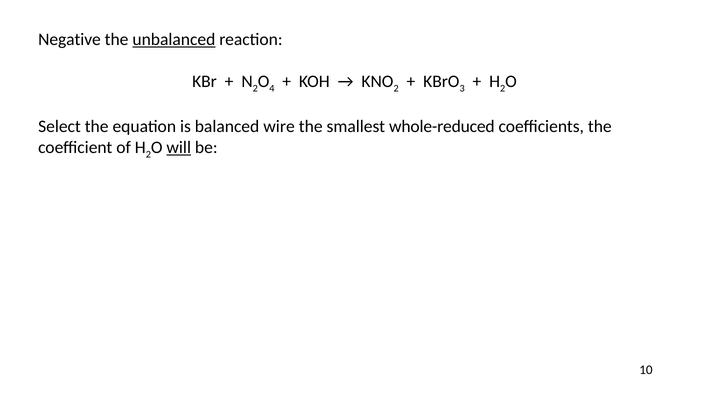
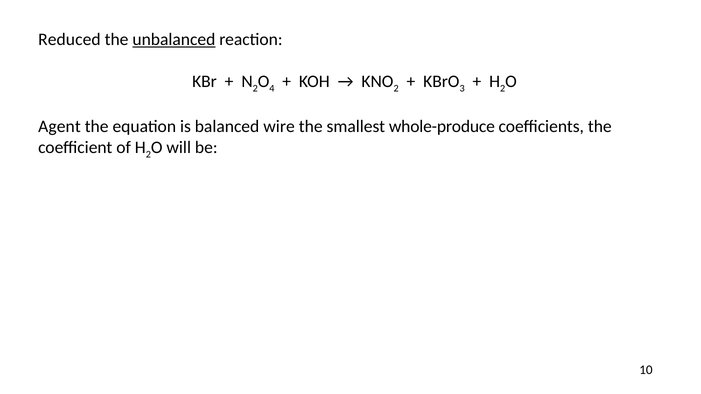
Negative: Negative -> Reduced (69, 40)
Select: Select -> Agent (59, 127)
whole-reduced: whole-reduced -> whole-produce (442, 127)
will underline: present -> none (179, 148)
